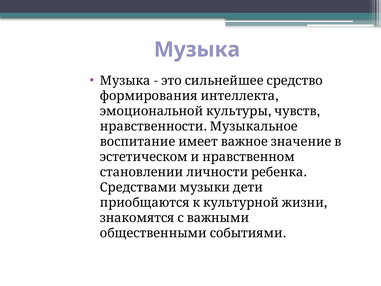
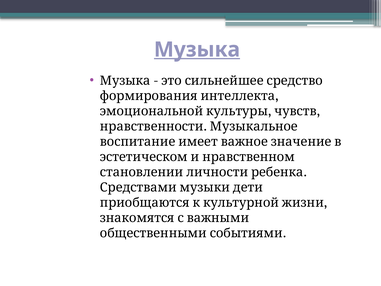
Музыка underline: none -> present (197, 50)
